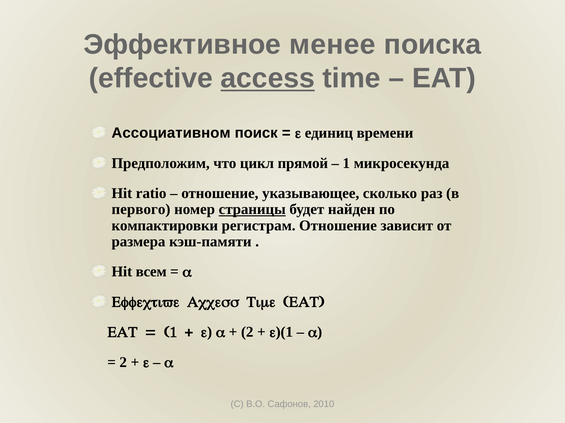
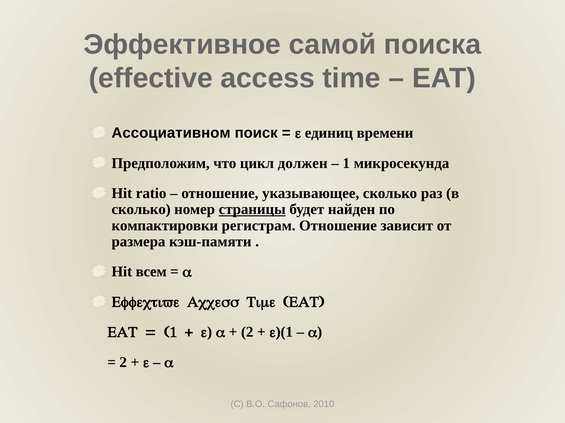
менее: менее -> самой (332, 45)
access underline: present -> none (268, 78)
прямой: прямой -> должен (303, 163)
первого: первого -> сколько (141, 210)
